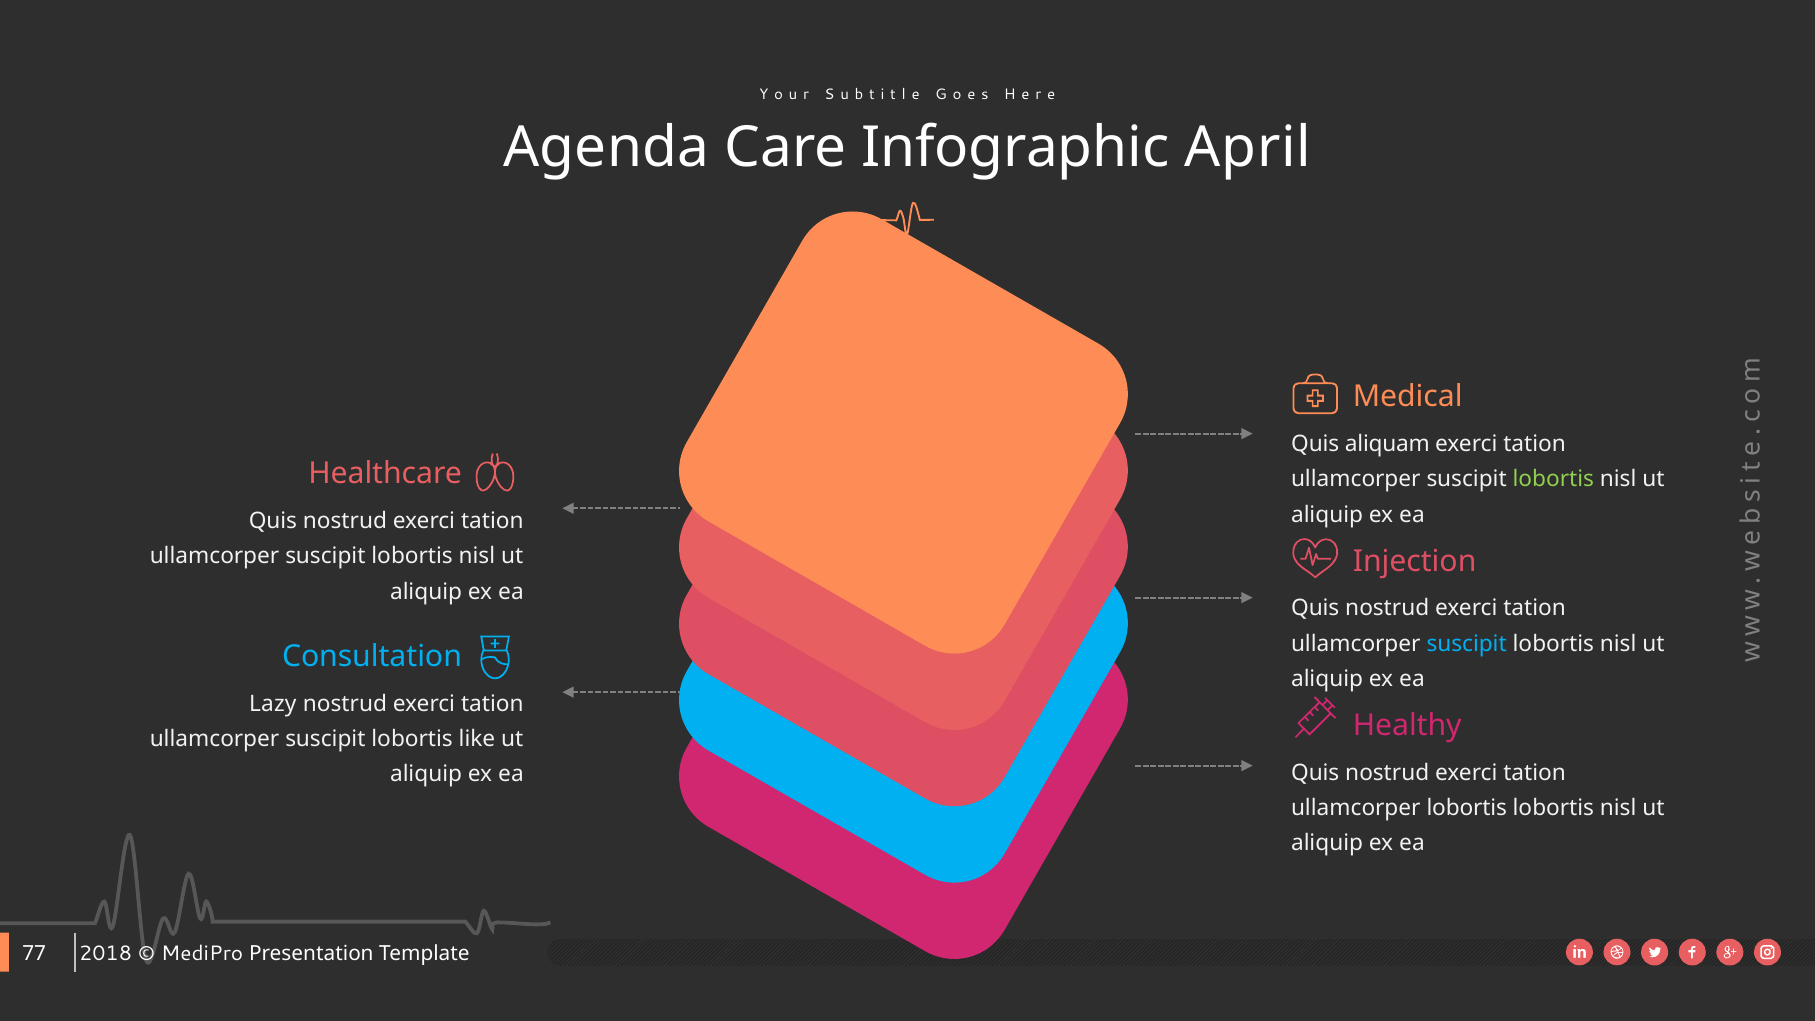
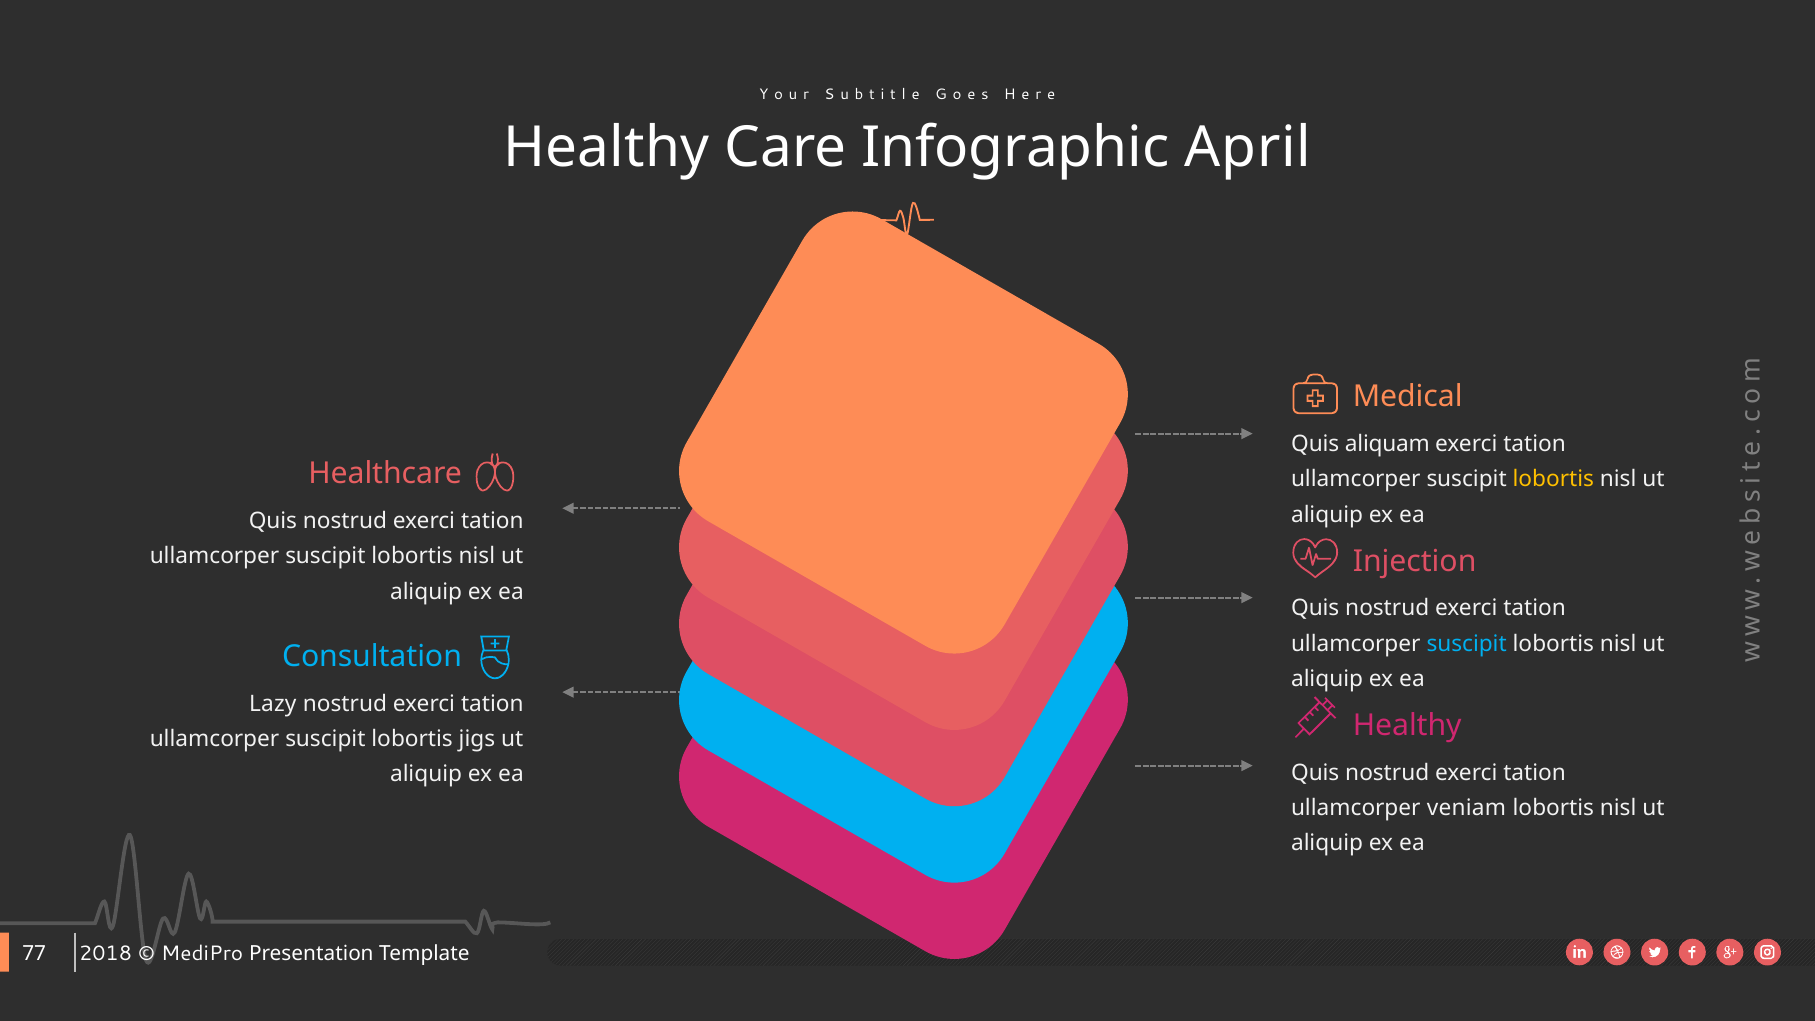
Agenda: Agenda -> Healthy (606, 148)
lobortis colour: light green -> yellow (1553, 479)
like: like -> jigs (477, 739)
ullamcorper lobortis: lobortis -> veniam (1467, 808)
